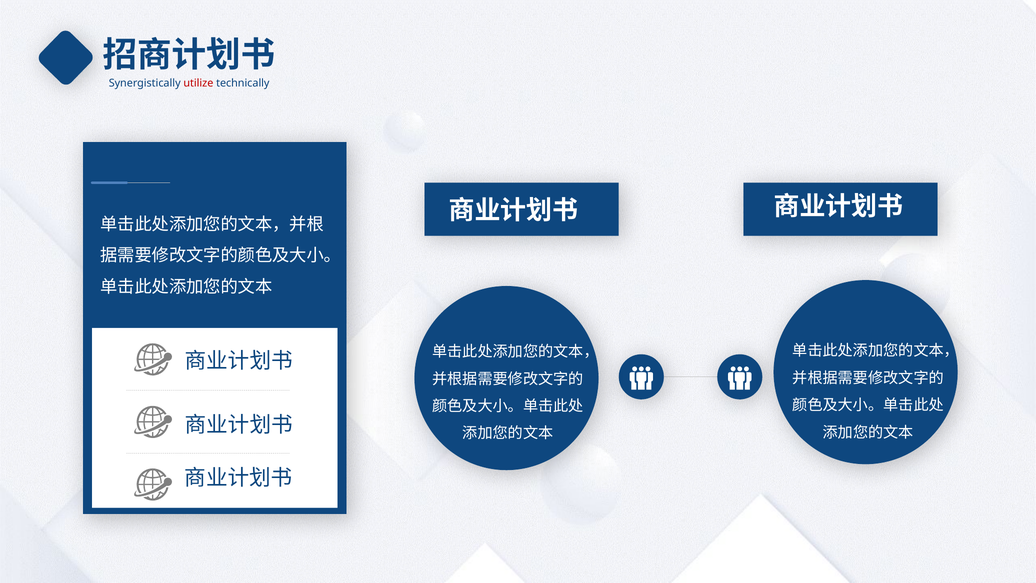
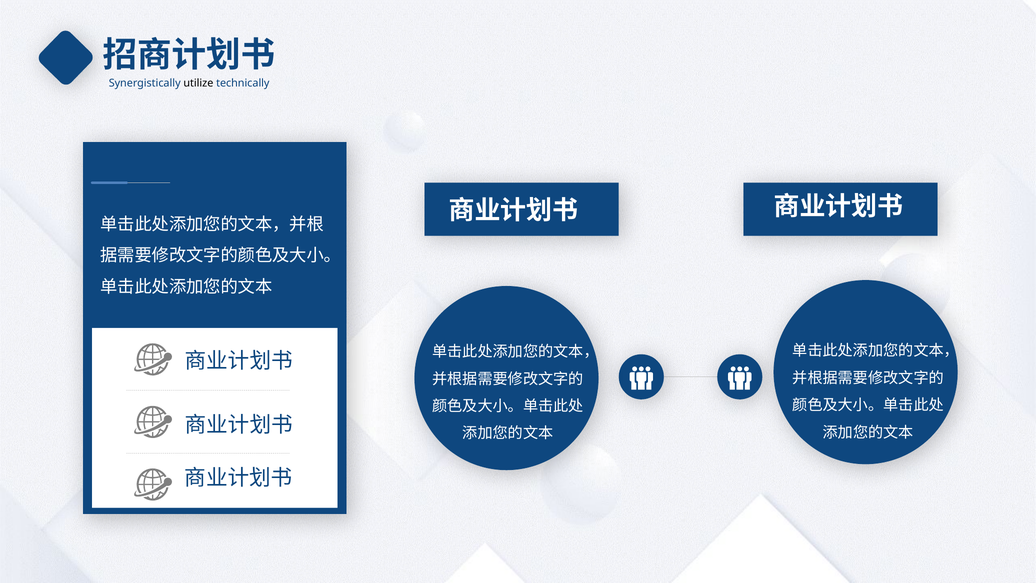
utilize colour: red -> black (198, 83)
